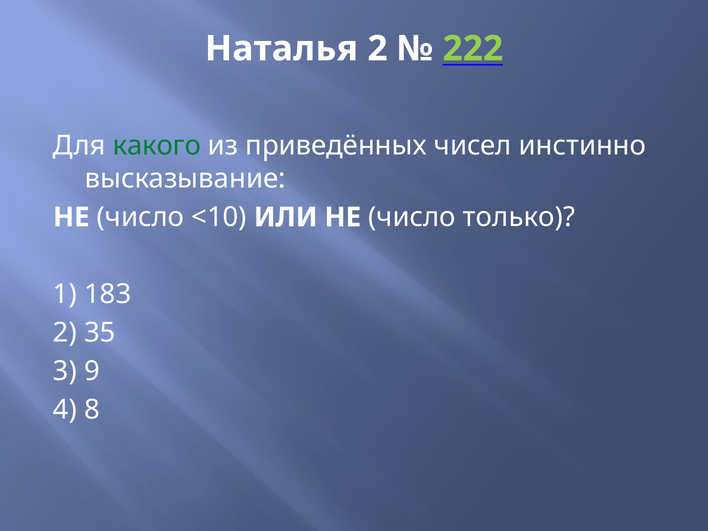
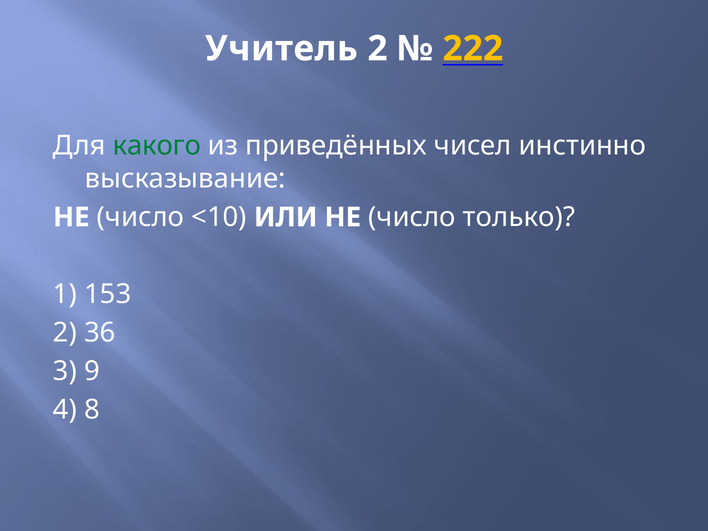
Наталья: Наталья -> Учитель (281, 49)
222 colour: light green -> yellow (473, 49)
183: 183 -> 153 (108, 294)
35: 35 -> 36 (100, 333)
